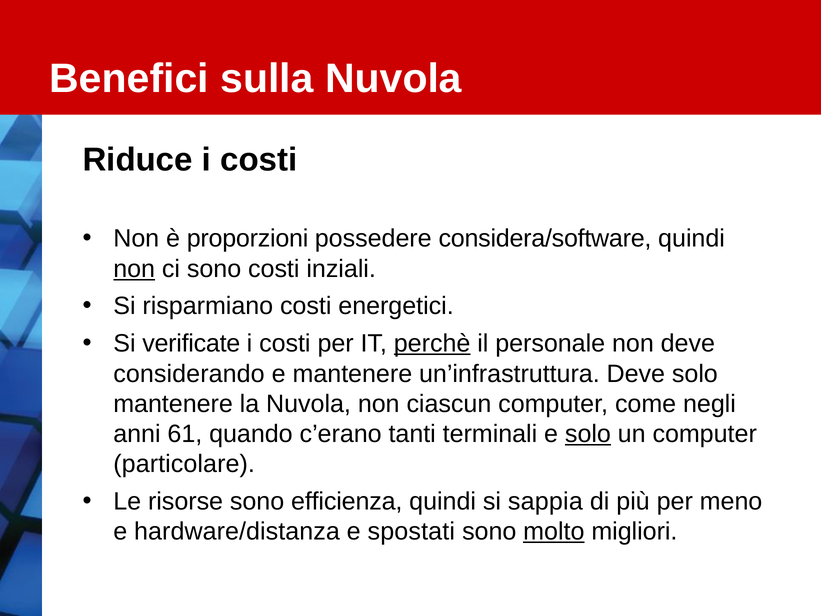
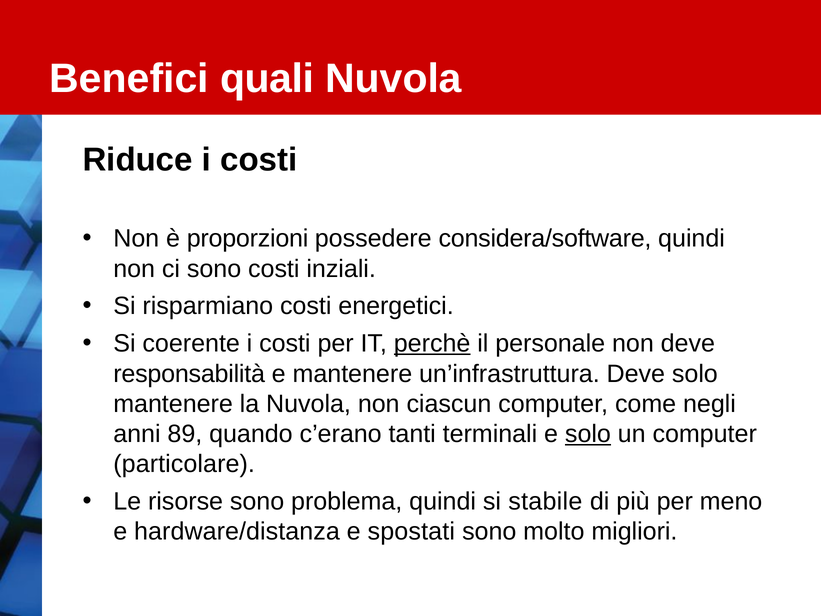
sulla: sulla -> quali (267, 79)
non underline: present -> none (134, 269)
verificate: verificate -> coerente (191, 343)
considerando: considerando -> responsabilità (189, 374)
61: 61 -> 89 (185, 434)
efficienza: efficienza -> problema (347, 501)
sappia: sappia -> stabile (545, 501)
molto underline: present -> none (554, 531)
